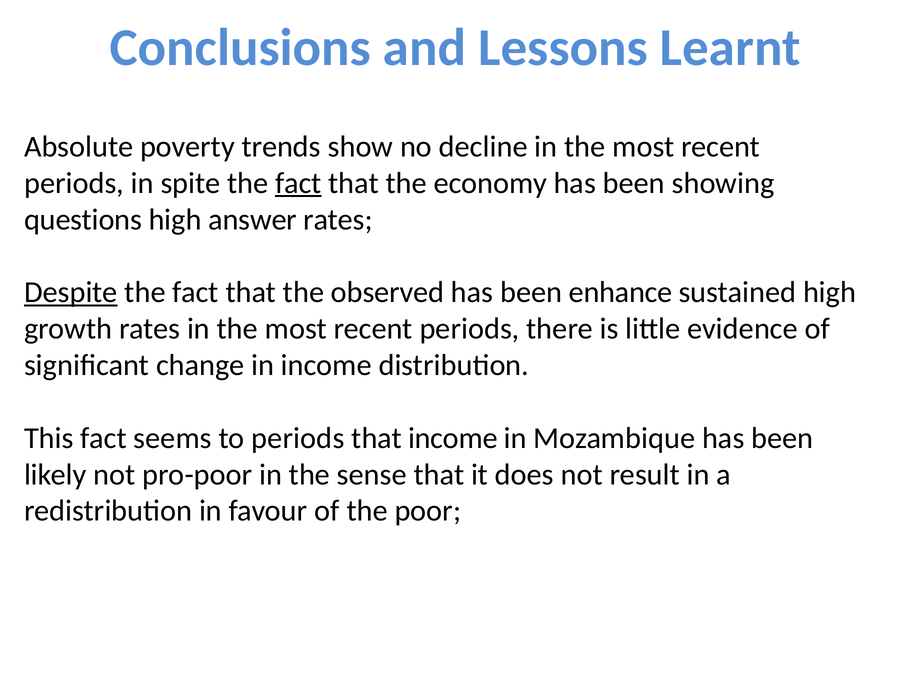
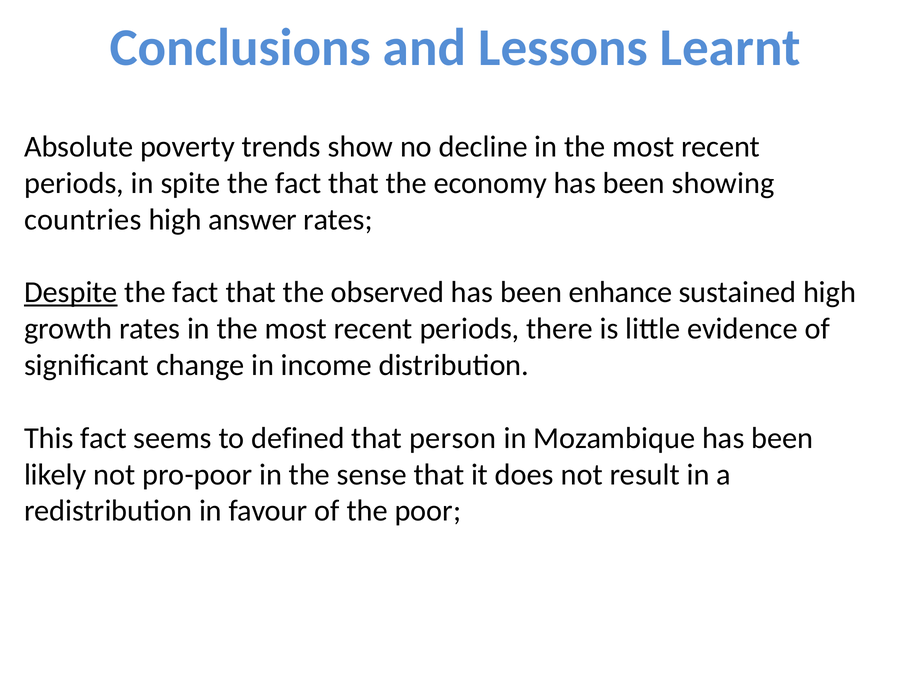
fact underline: present -> none (298, 183)
questions: questions -> countries (83, 220)
to periods: periods -> defined (298, 438)
that income: income -> person (453, 438)
